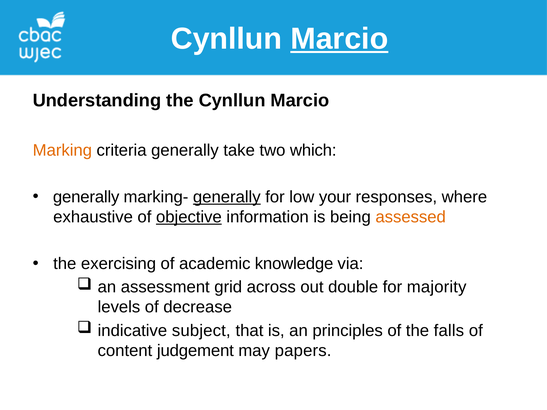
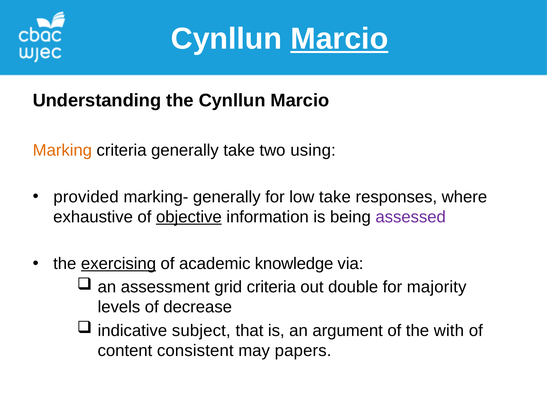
which: which -> using (313, 150)
generally: generally -> provided (86, 197)
generally underline: present -> none (227, 197)
low your: your -> take (335, 197)
assessed colour: orange -> purple (411, 217)
exercising underline: none -> present (119, 264)
grid across: across -> criteria (271, 287)
principles: principles -> argument (348, 331)
falls: falls -> with (449, 331)
judgement: judgement -> consistent (195, 351)
